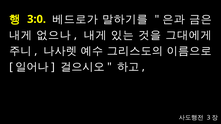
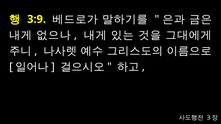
3:0: 3:0 -> 3:9 (37, 19)
